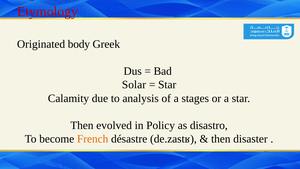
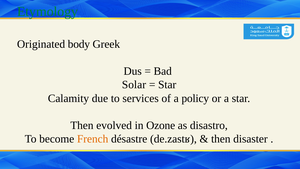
Etymology colour: red -> green (48, 12)
analysis: analysis -> services (141, 98)
stages: stages -> policy (195, 98)
Policy: Policy -> Ozone (161, 125)
